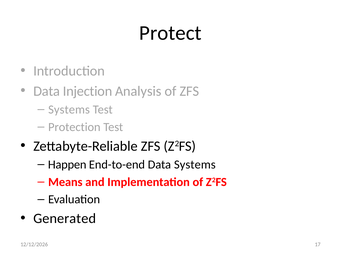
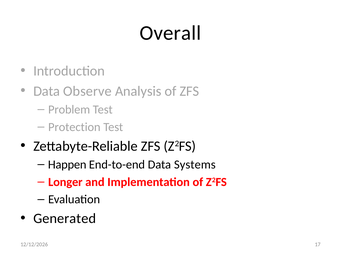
Protect: Protect -> Overall (170, 33)
Injection: Injection -> Observe (87, 91)
Systems: Systems -> Problem (69, 109)
Means: Means -> Longer (65, 182)
